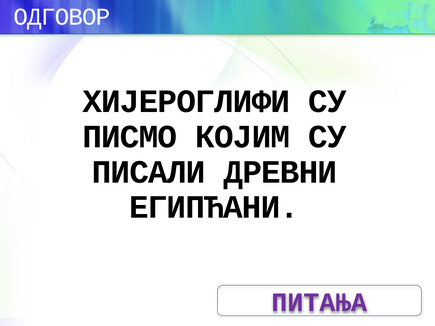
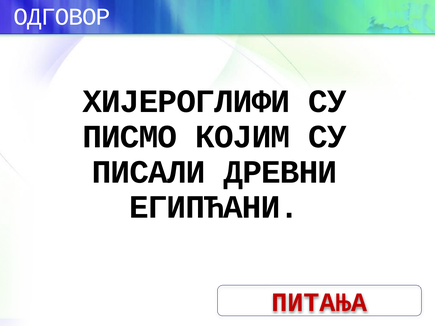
ПИТАЊА colour: purple -> red (319, 303)
